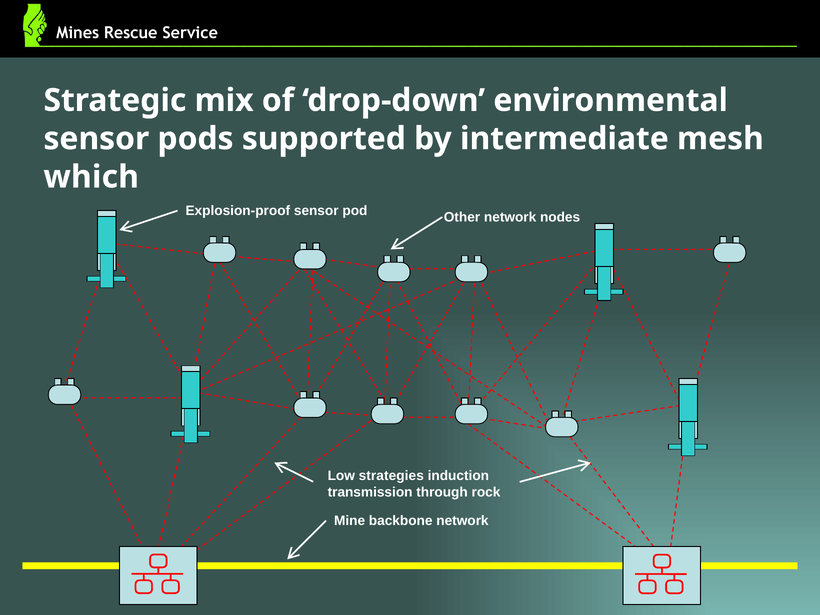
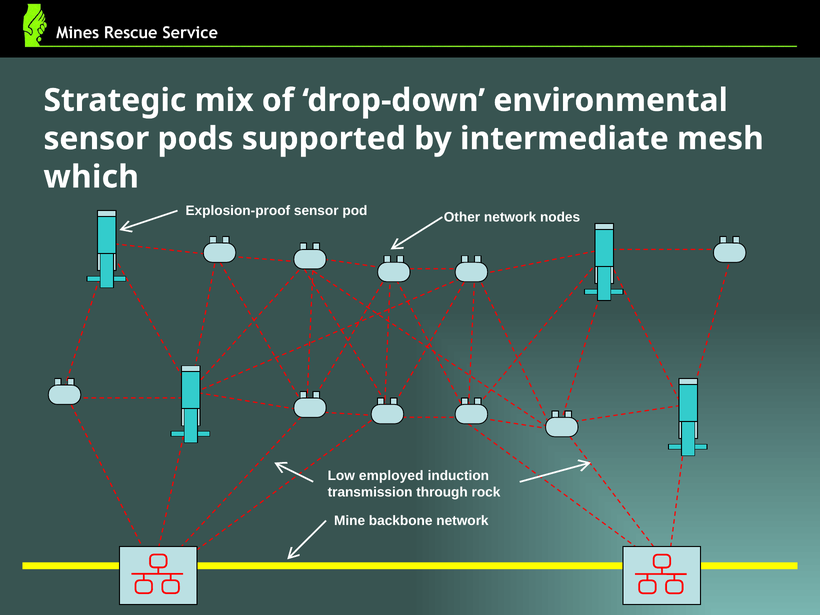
strategies: strategies -> employed (391, 476)
